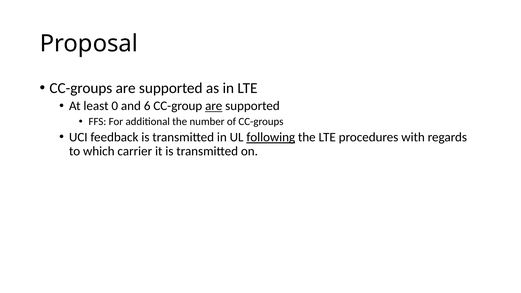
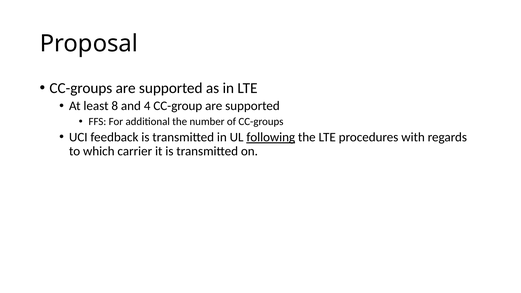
0: 0 -> 8 (115, 106)
6: 6 -> 4 (147, 106)
are underline: present -> none (214, 106)
